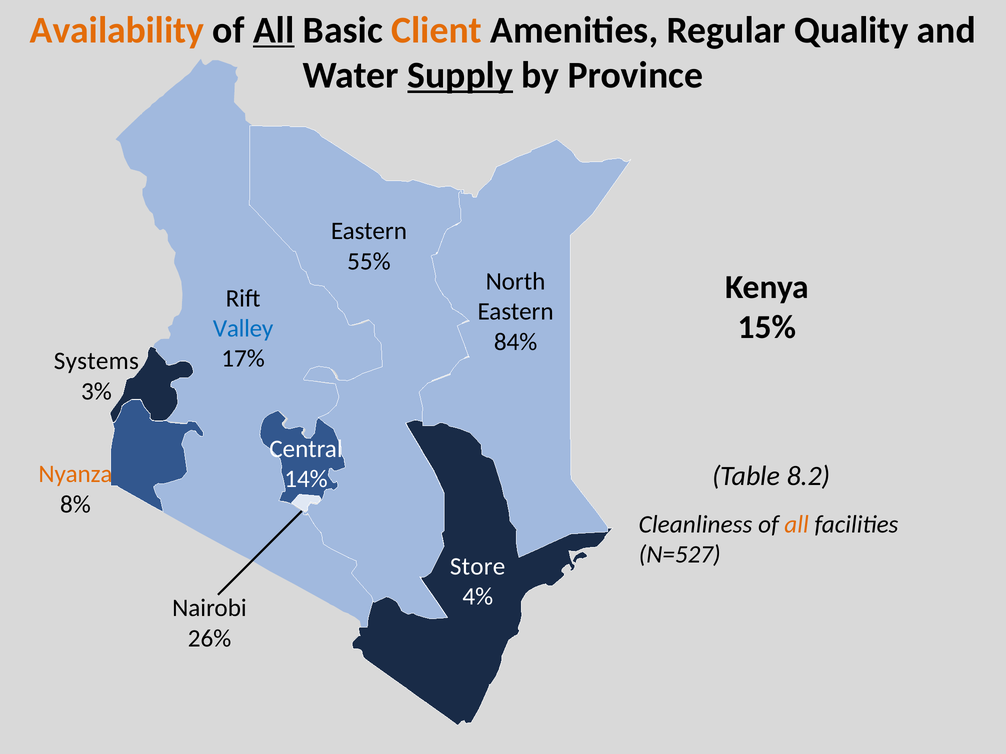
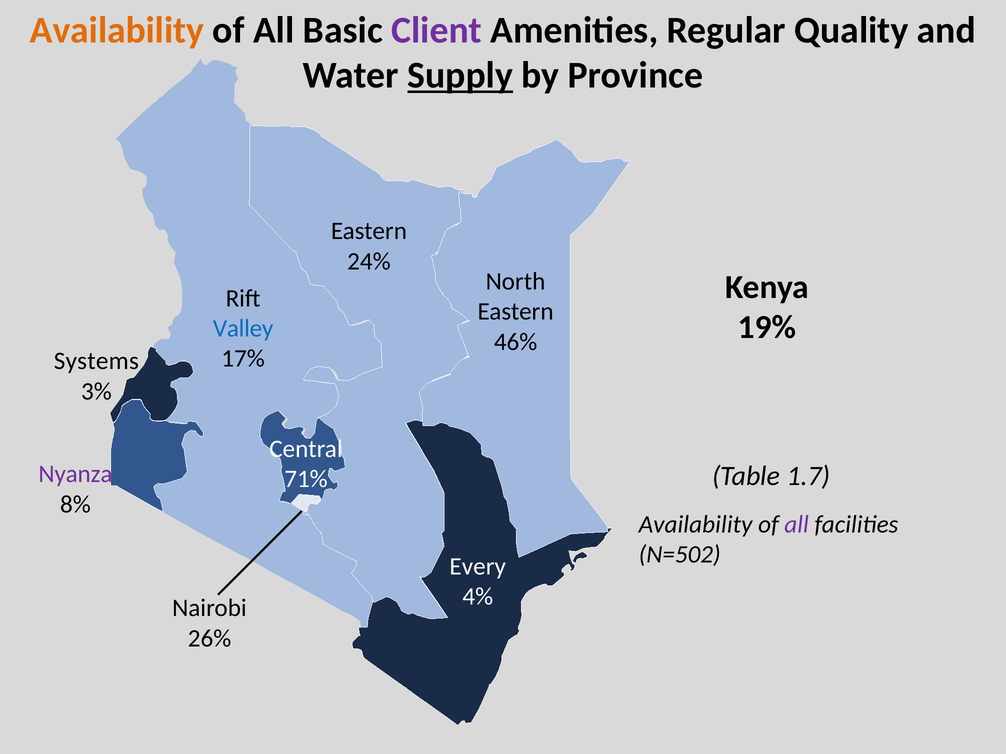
All underline: present -> none (274, 30)
Client colour: orange -> purple (437, 30)
55%: 55% -> 24% (369, 262)
15%: 15% -> 19% (767, 328)
84%: 84% -> 46% (516, 342)
Nyanza colour: orange -> purple (75, 474)
8.2: 8.2 -> 1.7 (808, 476)
14%: 14% -> 71% (306, 479)
Cleanliness: Cleanliness -> Availability (696, 525)
all colour: orange -> purple (797, 525)
N=527: N=527 -> N=502 (680, 555)
Store: Store -> Every (478, 567)
